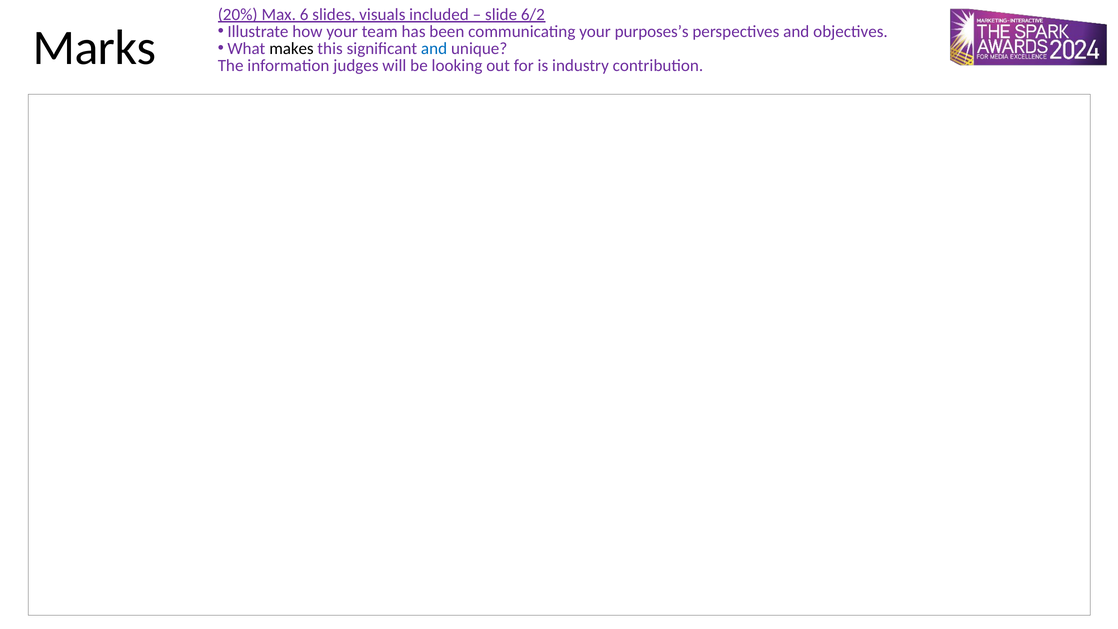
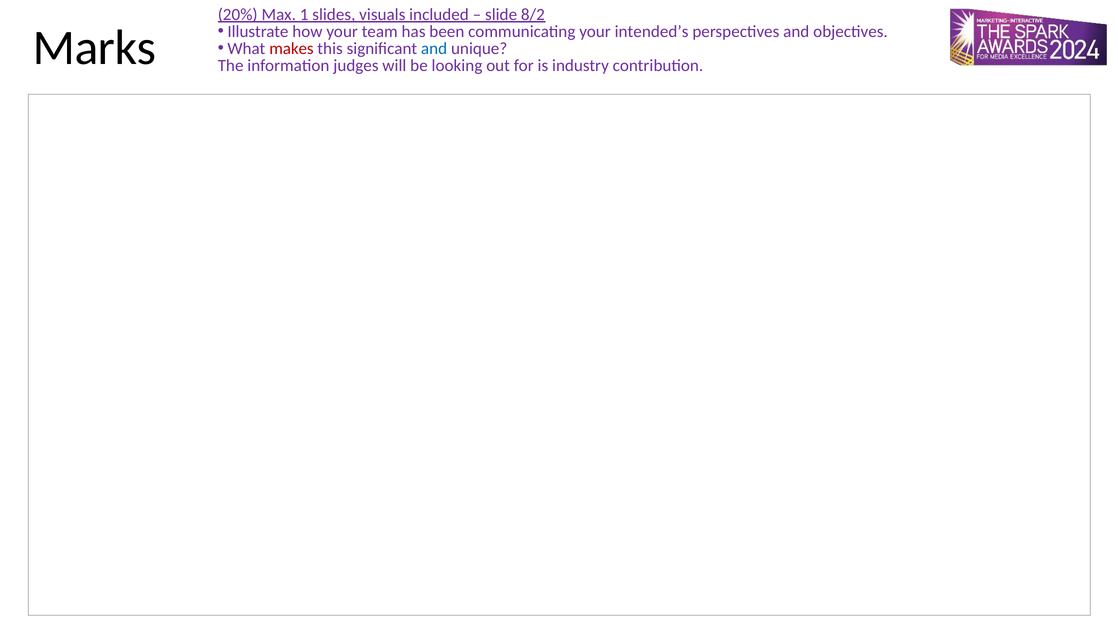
6: 6 -> 1 (304, 14)
6/2: 6/2 -> 8/2 (533, 14)
purposes’s: purposes’s -> intended’s (652, 32)
makes colour: black -> red (291, 49)
